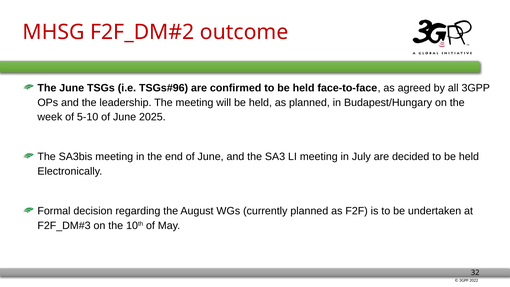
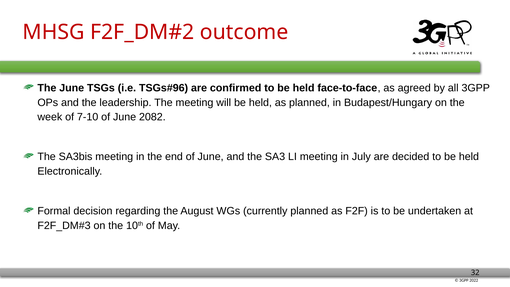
5-10: 5-10 -> 7-10 (88, 117)
2025: 2025 -> 2082 (152, 117)
